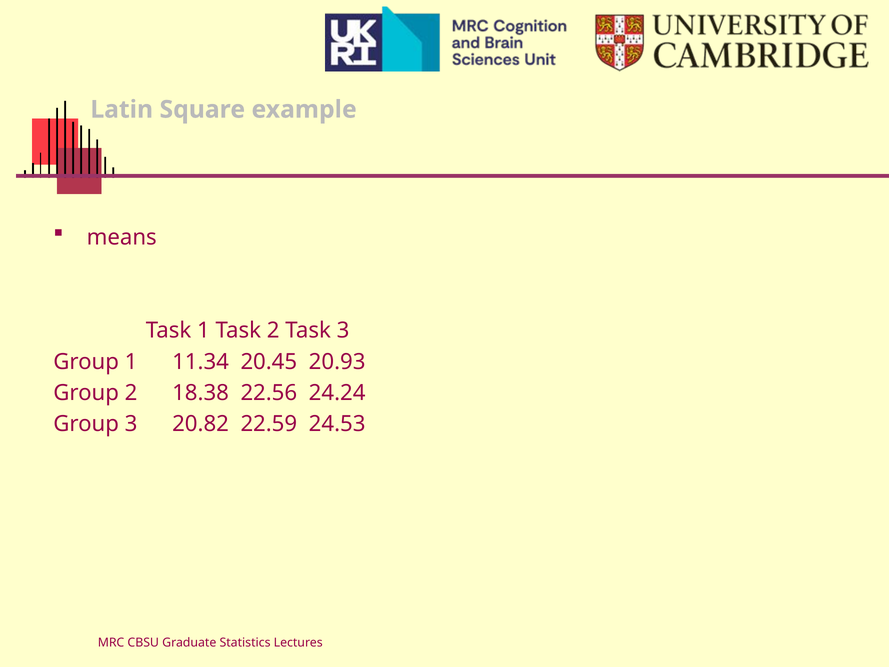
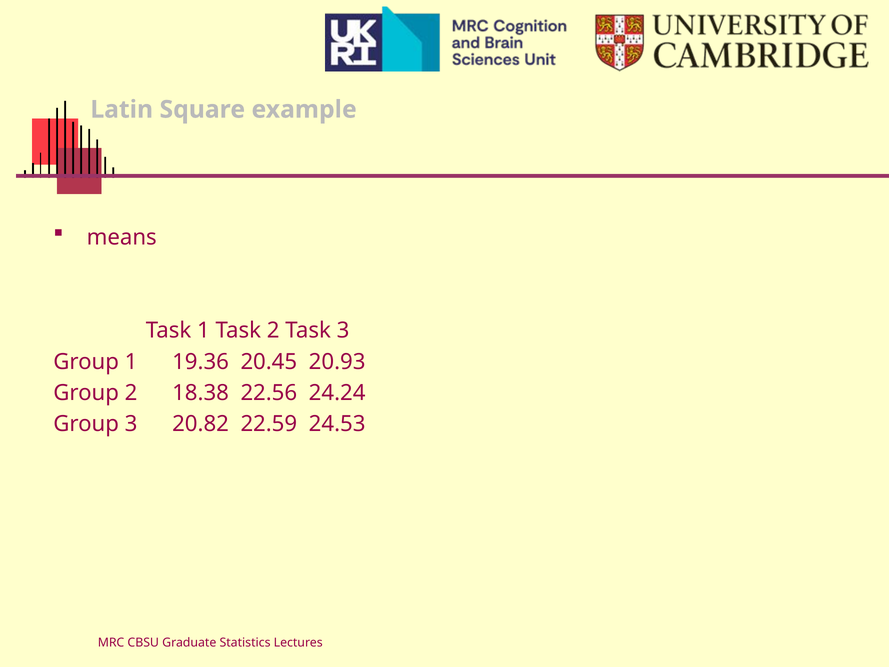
11.34: 11.34 -> 19.36 (201, 362)
